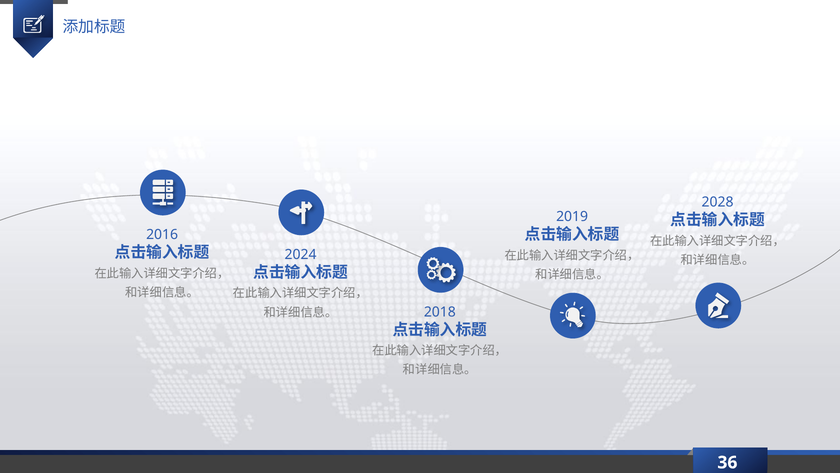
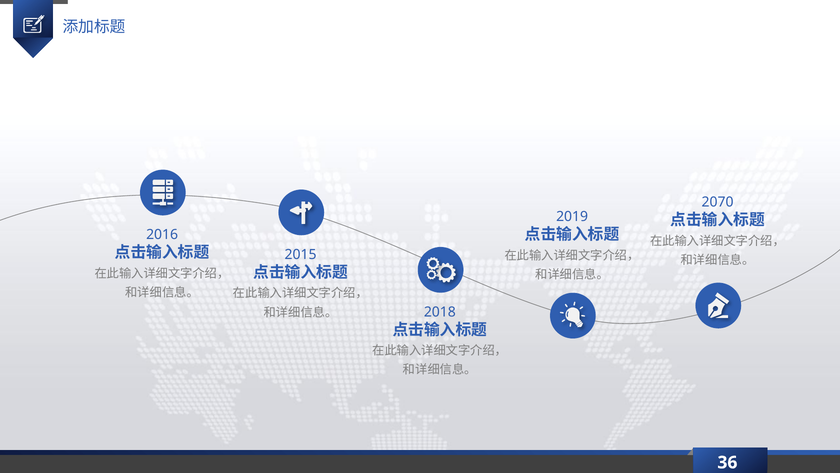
2028: 2028 -> 2070 (718, 202)
2024: 2024 -> 2015 (301, 254)
